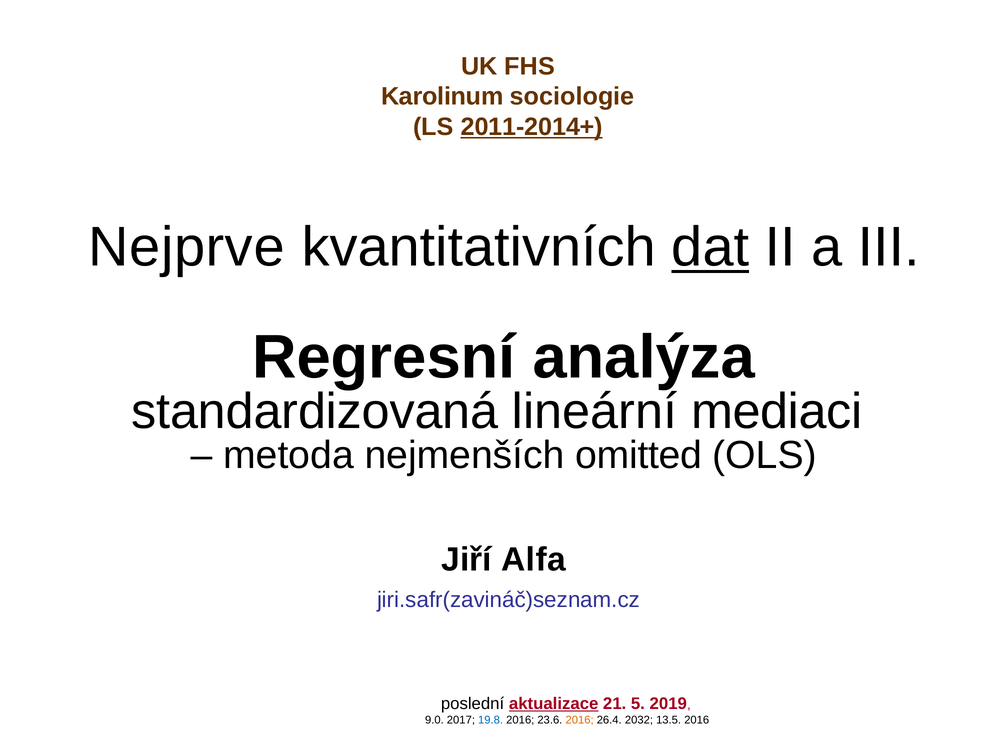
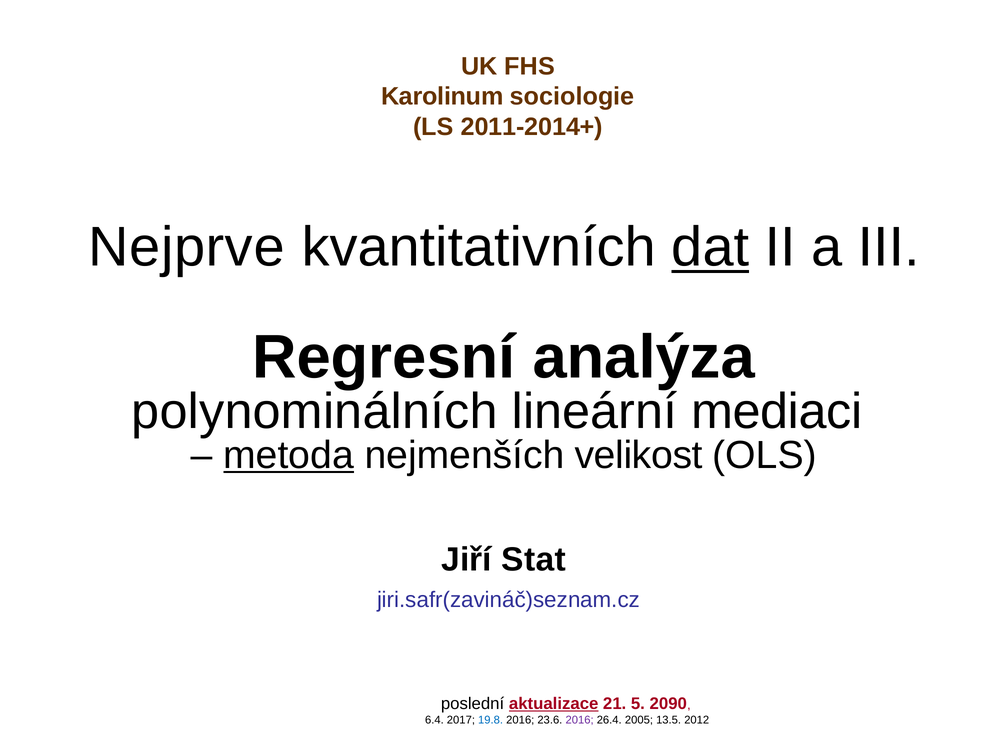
2011-2014+ underline: present -> none (532, 127)
standardizovaná: standardizovaná -> polynominálních (315, 412)
metoda underline: none -> present (289, 455)
omitted: omitted -> velikost (639, 455)
Alfa: Alfa -> Stat (534, 560)
2019: 2019 -> 2090 (668, 704)
9.0: 9.0 -> 6.4 (434, 720)
2016 colour: orange -> purple (580, 720)
2032: 2032 -> 2005 (639, 720)
13.5 2016: 2016 -> 2012 (697, 720)
